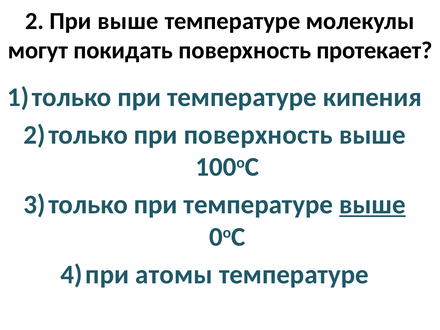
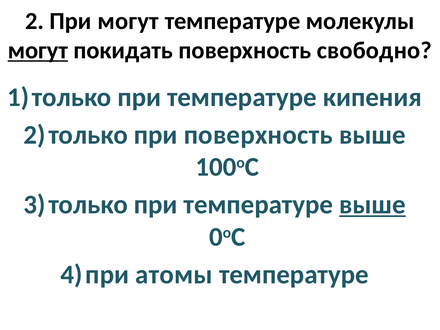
При выше: выше -> могут (128, 21)
могут underline: none -> present (38, 50)
протекает: протекает -> свободно (374, 50)
